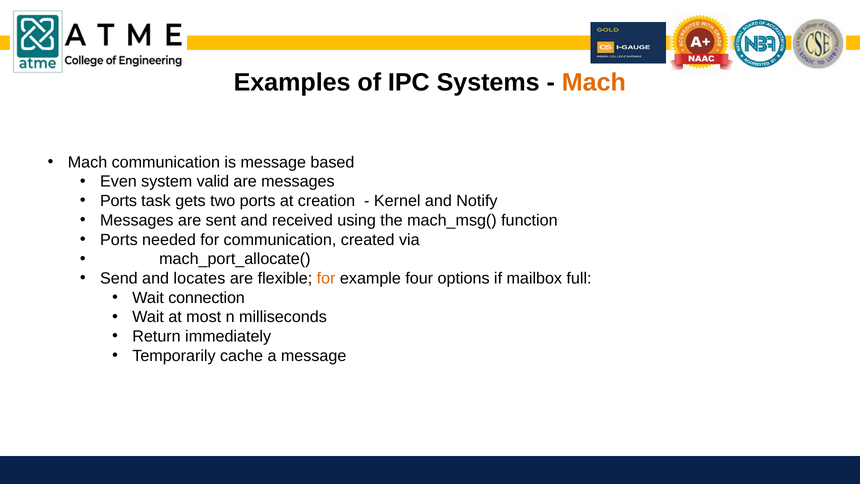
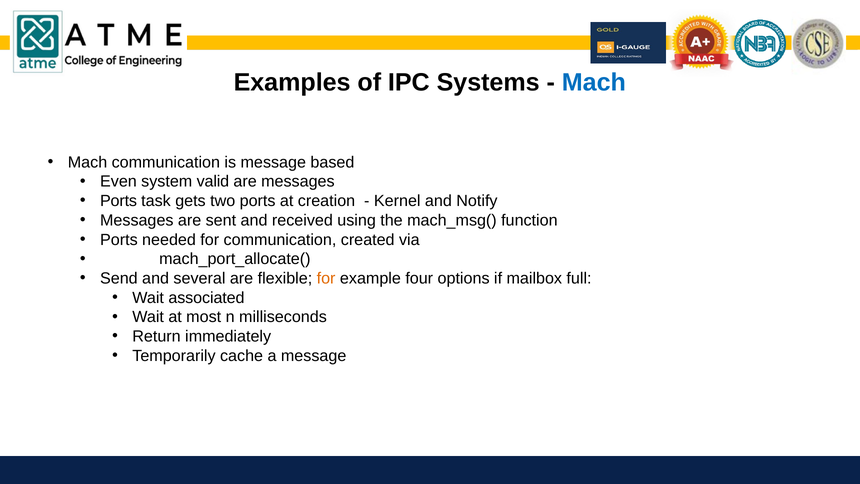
Mach colour: orange -> blue (594, 82)
locates: locates -> several (199, 278)
connection: connection -> associated (206, 298)
